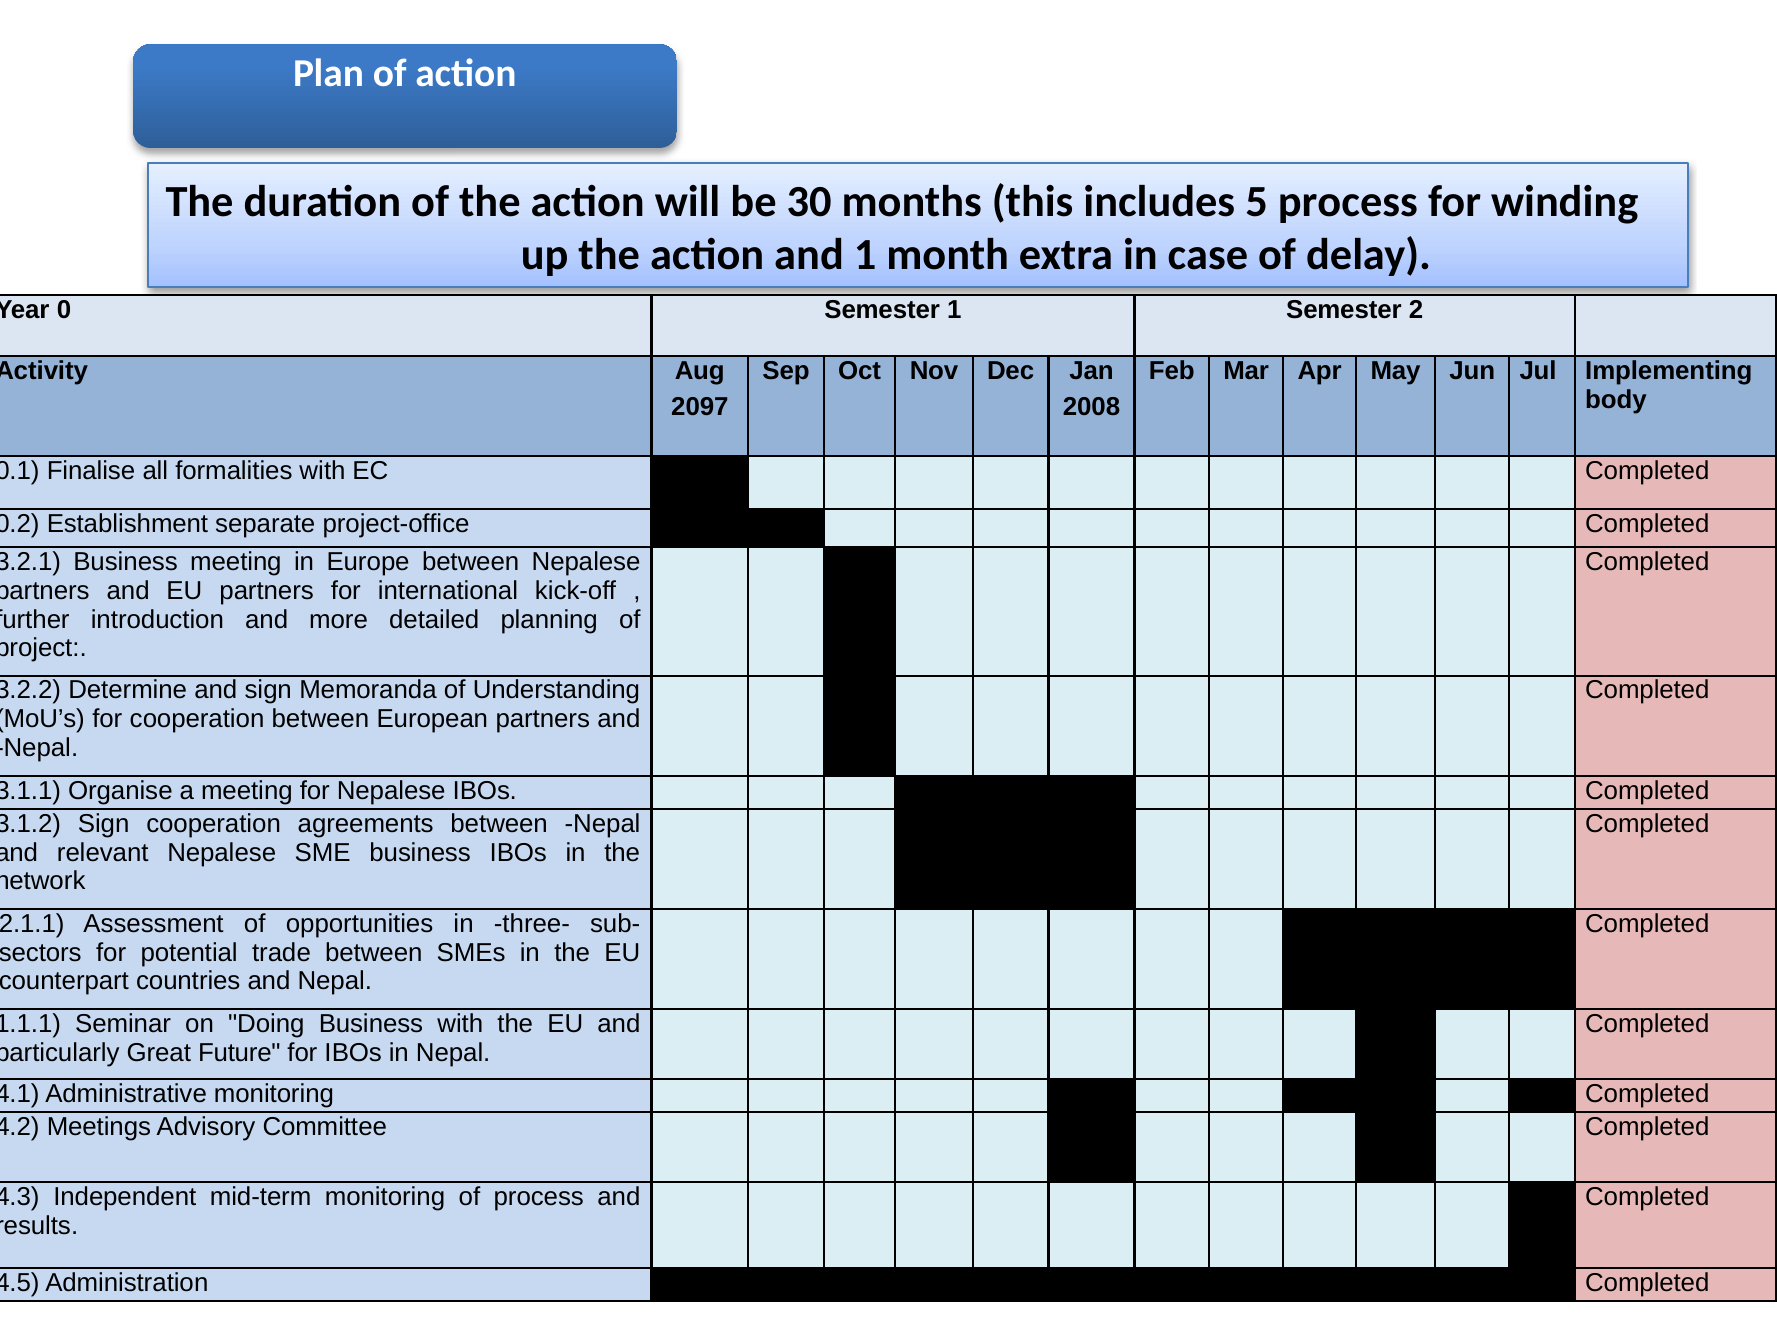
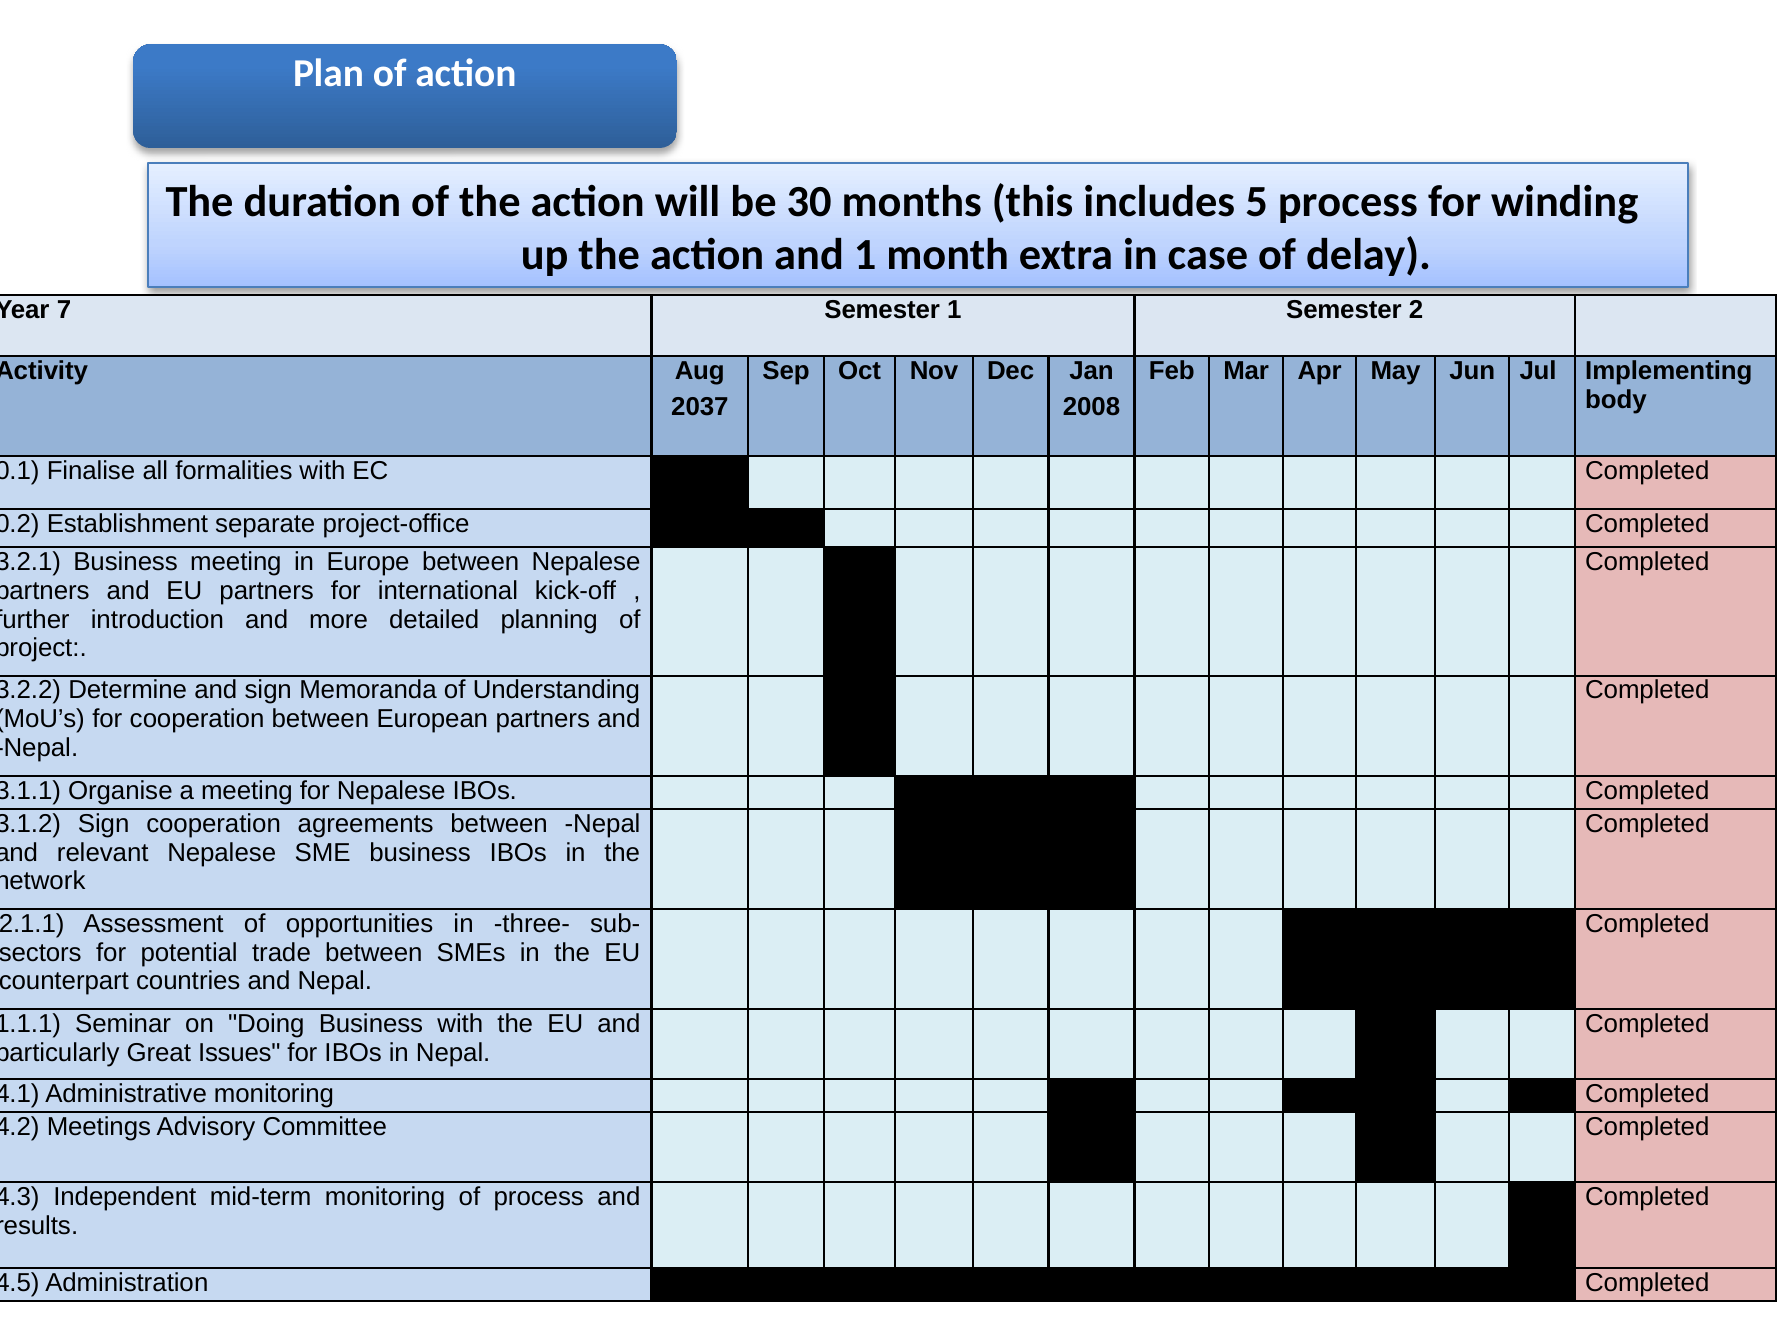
0: 0 -> 7 (64, 310)
2097: 2097 -> 2037 (700, 407)
Future: Future -> Issues (239, 1052)
